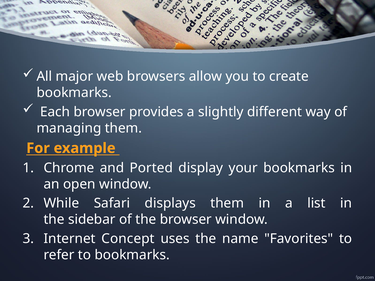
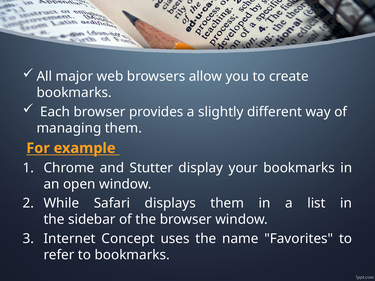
Ported: Ported -> Stutter (151, 168)
